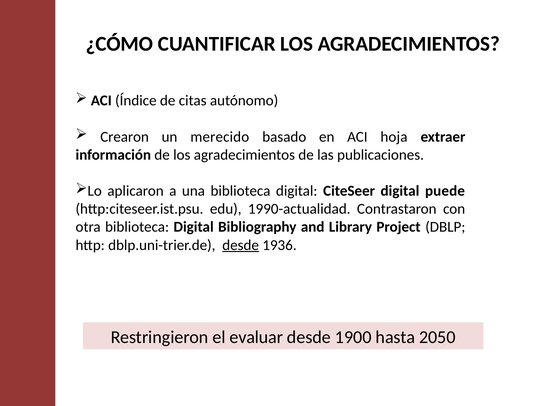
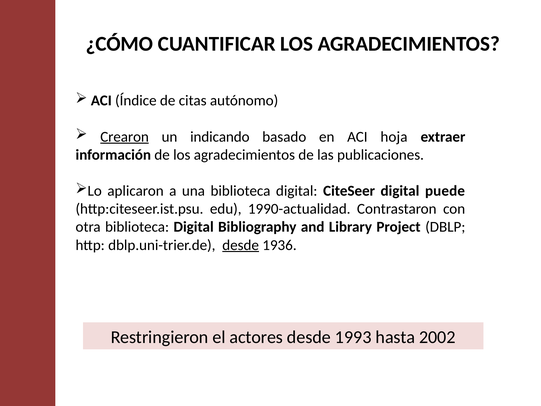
Crearon underline: none -> present (125, 137)
merecido: merecido -> indicando (220, 137)
evaluar: evaluar -> actores (256, 337)
1900: 1900 -> 1993 (353, 337)
2050: 2050 -> 2002 (437, 337)
